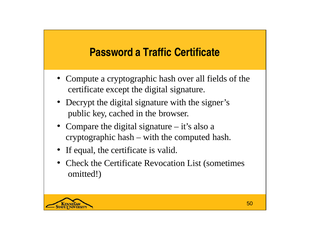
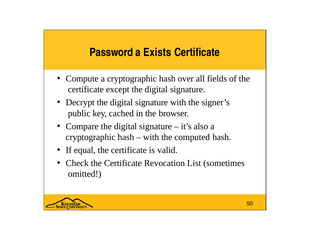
Traffic: Traffic -> Exists (157, 52)
